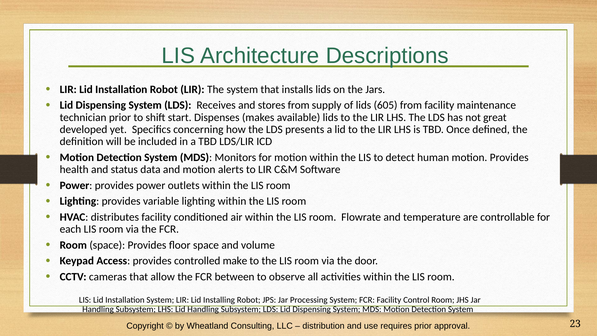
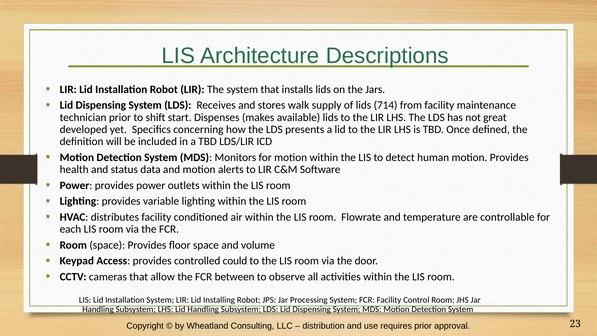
stores from: from -> walk (299, 105)
605: 605 -> 714 (386, 105)
make: make -> could (235, 261)
